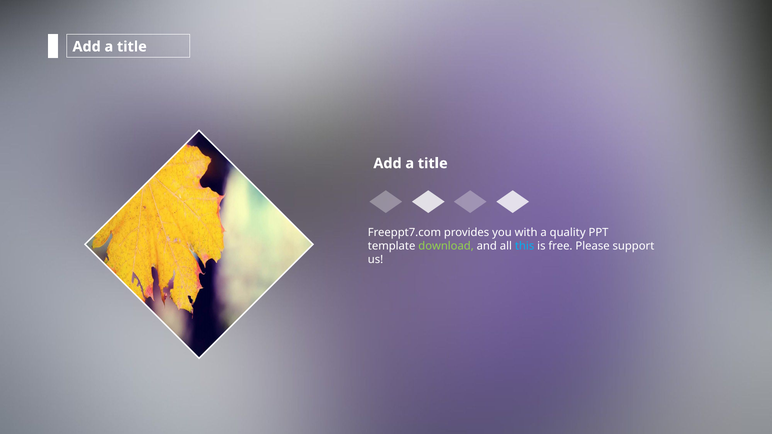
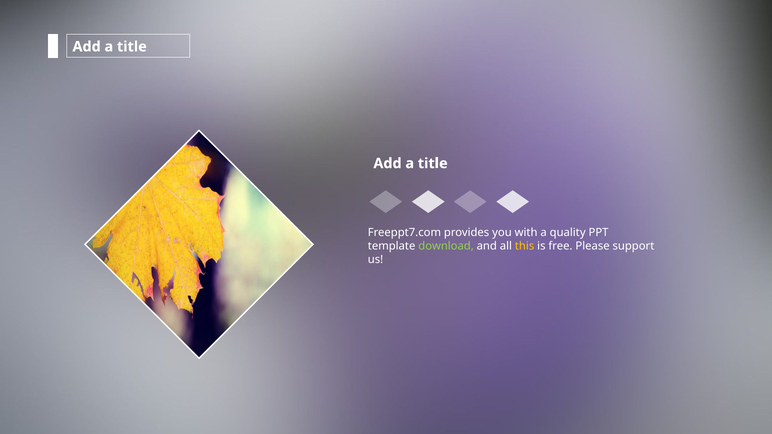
this colour: light blue -> yellow (525, 246)
